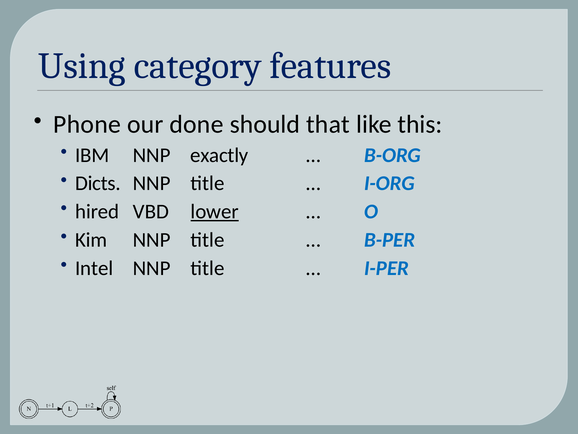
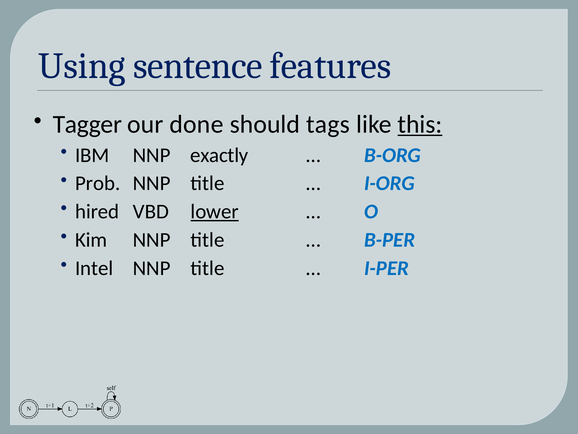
category: category -> sentence (198, 66)
Phone: Phone -> Tagger (87, 124)
that: that -> tags (328, 124)
this underline: none -> present (420, 124)
Dicts: Dicts -> Prob (98, 183)
